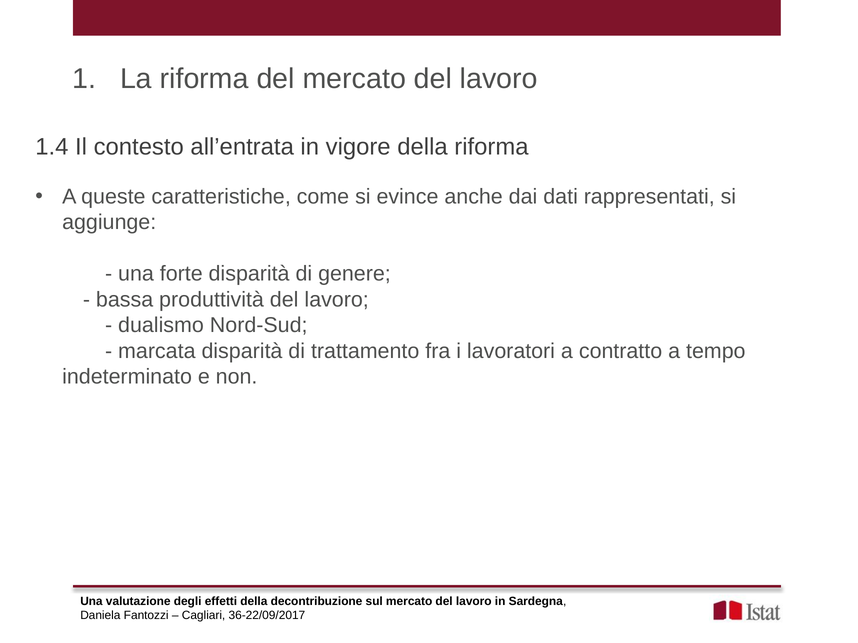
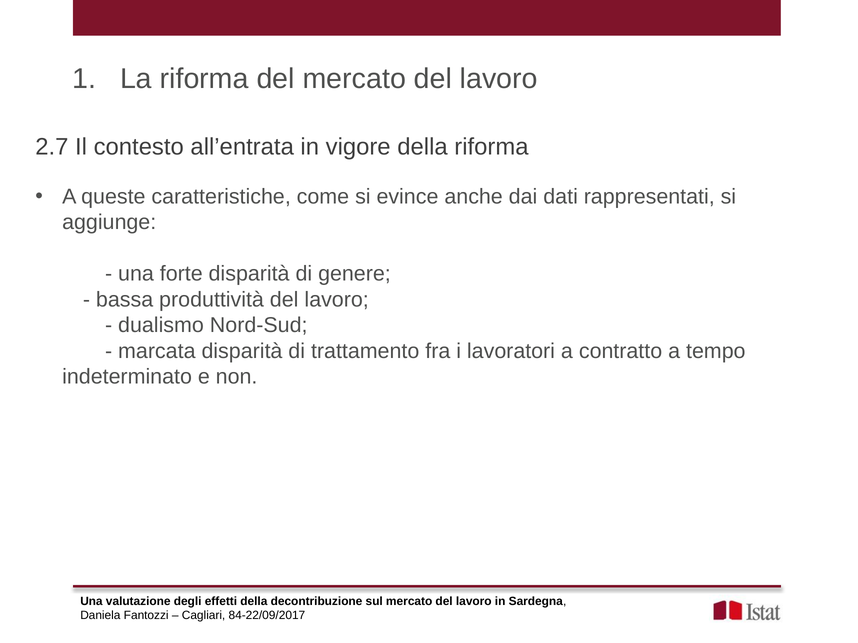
1.4: 1.4 -> 2.7 (52, 147)
36-22/09/2017: 36-22/09/2017 -> 84-22/09/2017 (267, 616)
